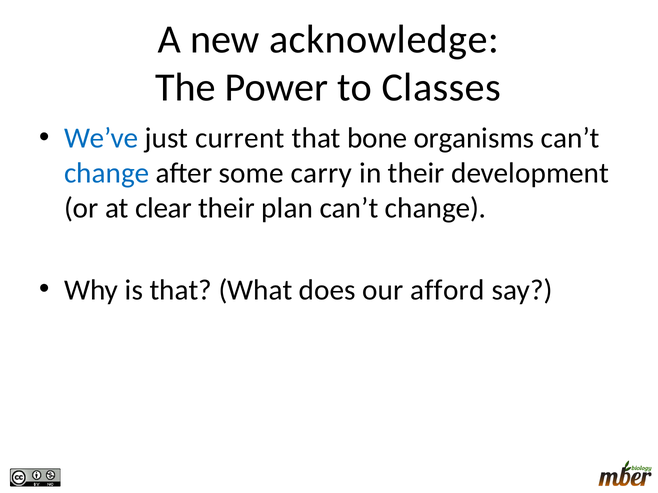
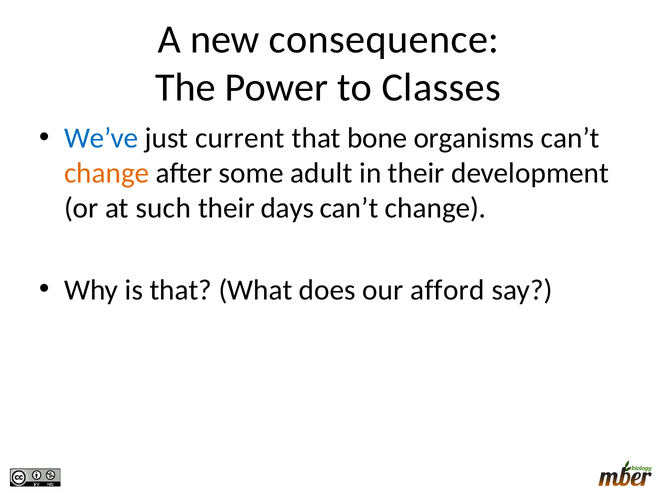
acknowledge: acknowledge -> consequence (384, 40)
change colour: blue -> orange (107, 173)
carry: carry -> adult (321, 173)
clear: clear -> such (163, 208)
plan: plan -> days (287, 208)
